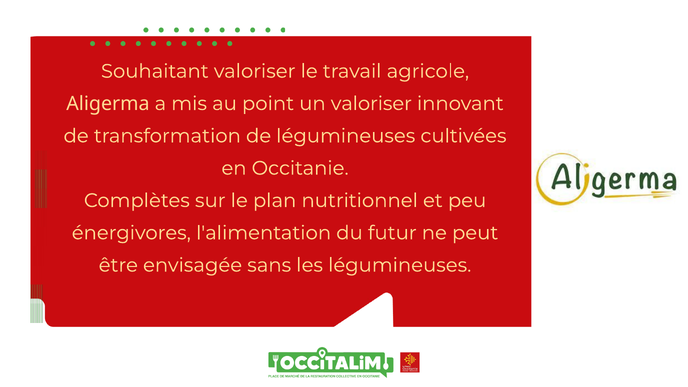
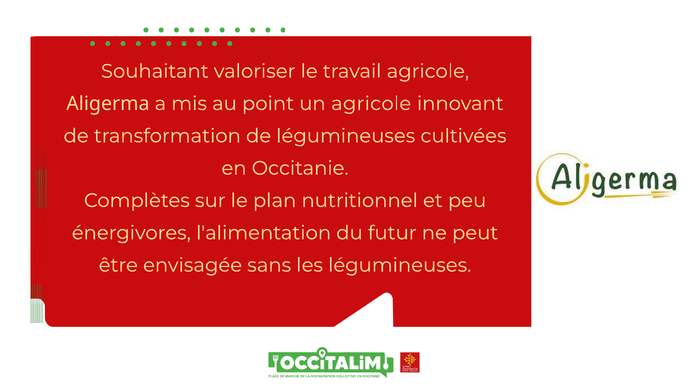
un valoriser: valoriser -> agricole (371, 104)
